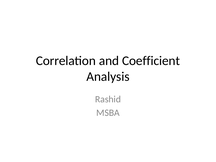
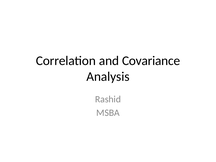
Coefficient: Coefficient -> Covariance (151, 61)
